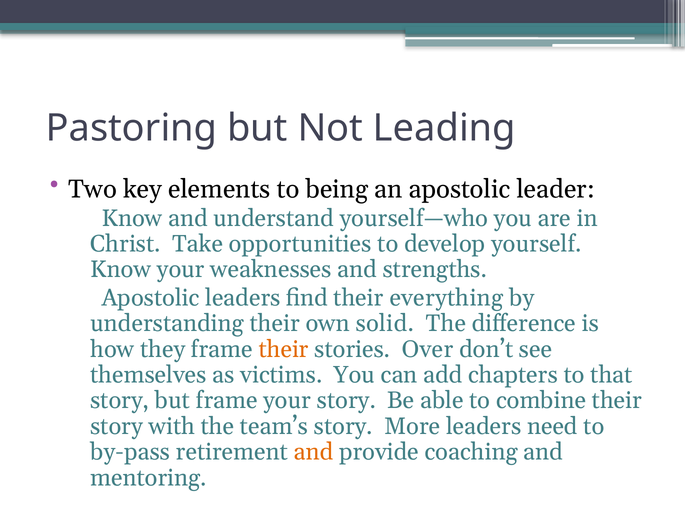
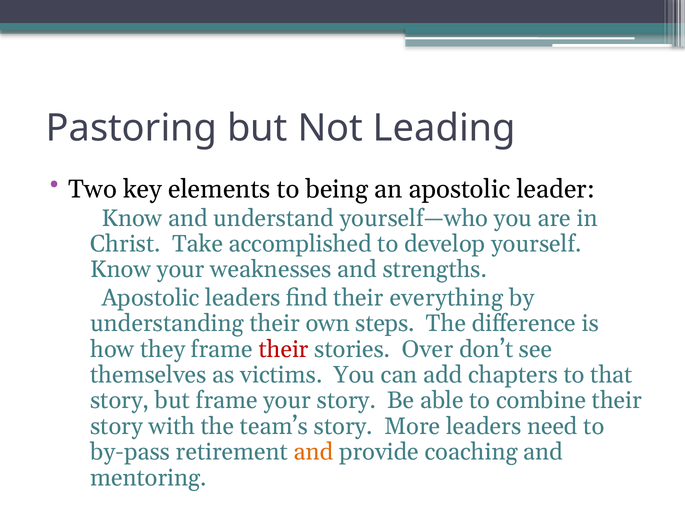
opportunities: opportunities -> accomplished (300, 244)
solid: solid -> steps (385, 323)
their colour: orange -> red (284, 349)
